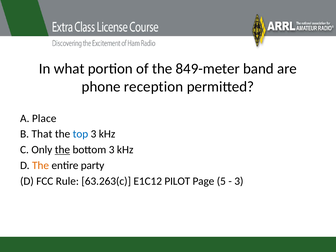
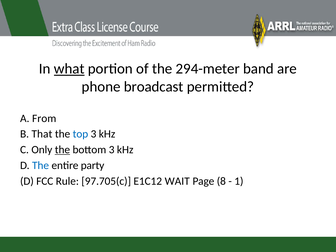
what underline: none -> present (69, 69)
849-meter: 849-meter -> 294-meter (208, 69)
reception: reception -> broadcast (154, 87)
Place: Place -> From (44, 118)
The colour: orange -> blue (41, 165)
63.263(c: 63.263(c -> 97.705(c (106, 181)
PILOT: PILOT -> WAIT (177, 181)
5: 5 -> 8 (221, 181)
3: 3 -> 1 (239, 181)
